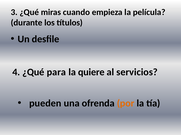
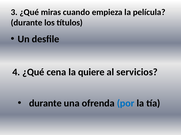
para: para -> cena (56, 72)
pueden: pueden -> durante (45, 104)
por colour: orange -> blue (126, 104)
